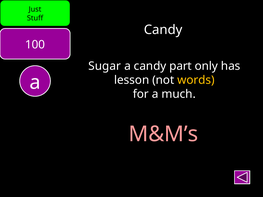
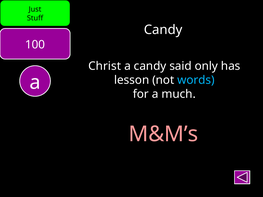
Sugar: Sugar -> Christ (105, 66)
part: part -> said (181, 66)
words colour: yellow -> light blue (196, 80)
